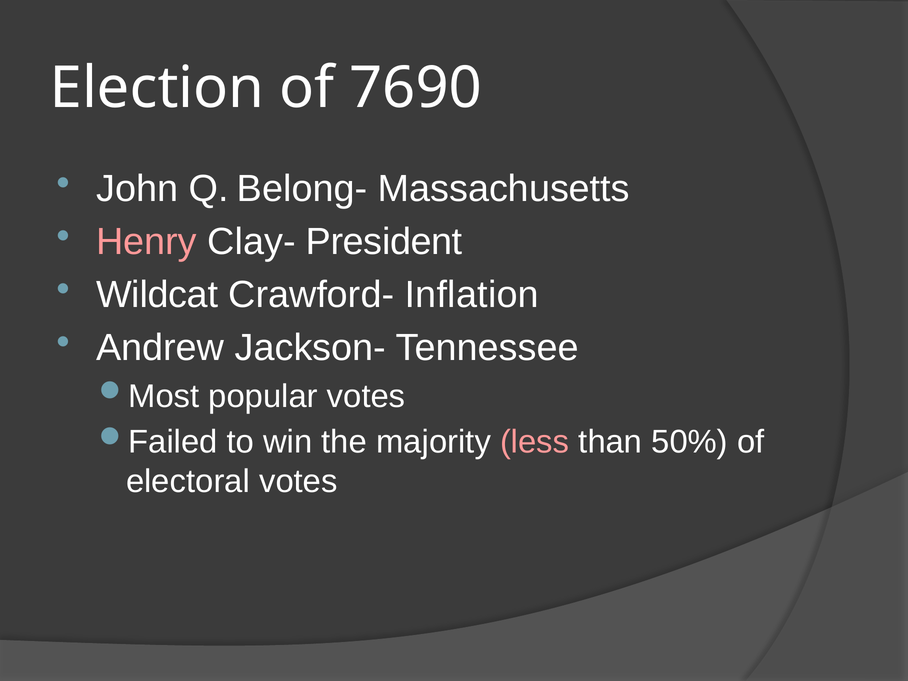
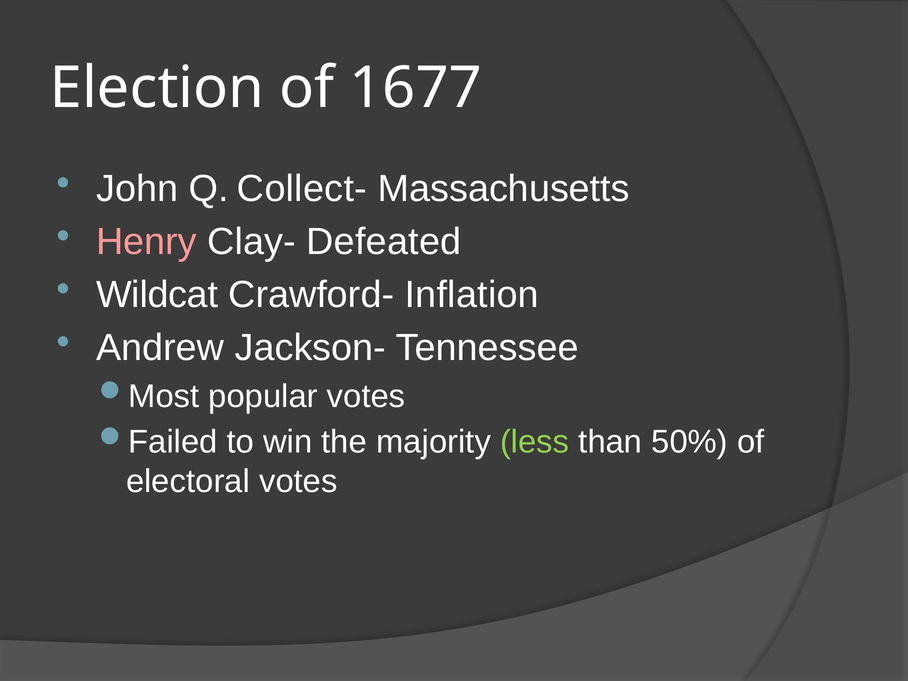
7690: 7690 -> 1677 (416, 88)
Belong-: Belong- -> Collect- (302, 189)
President: President -> Defeated (384, 242)
less colour: pink -> light green (535, 442)
